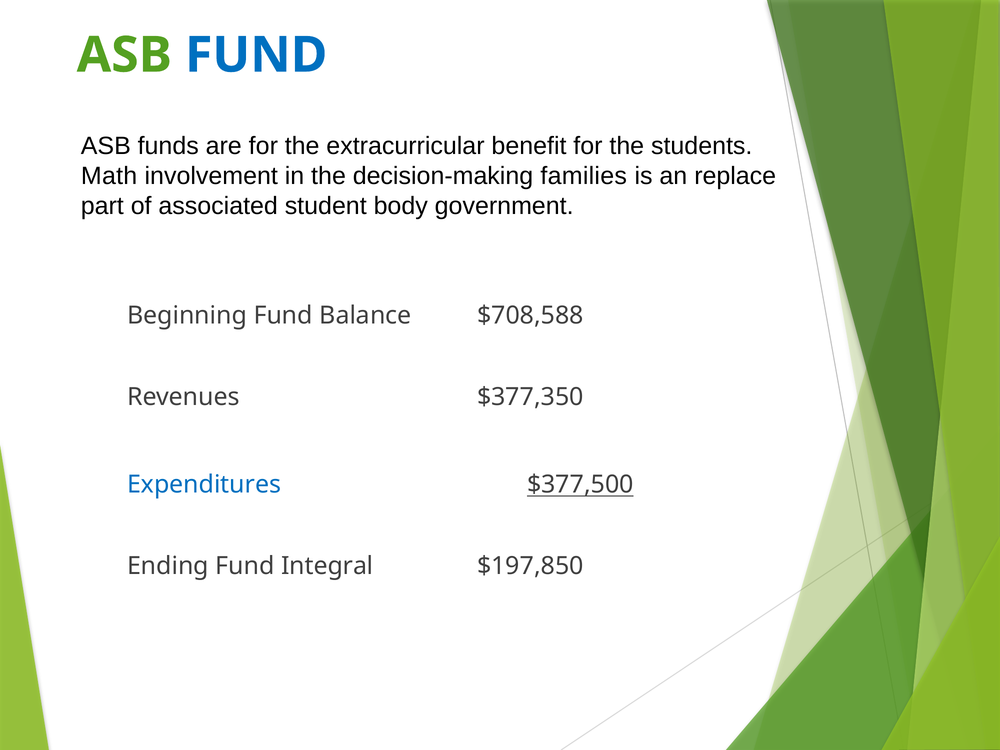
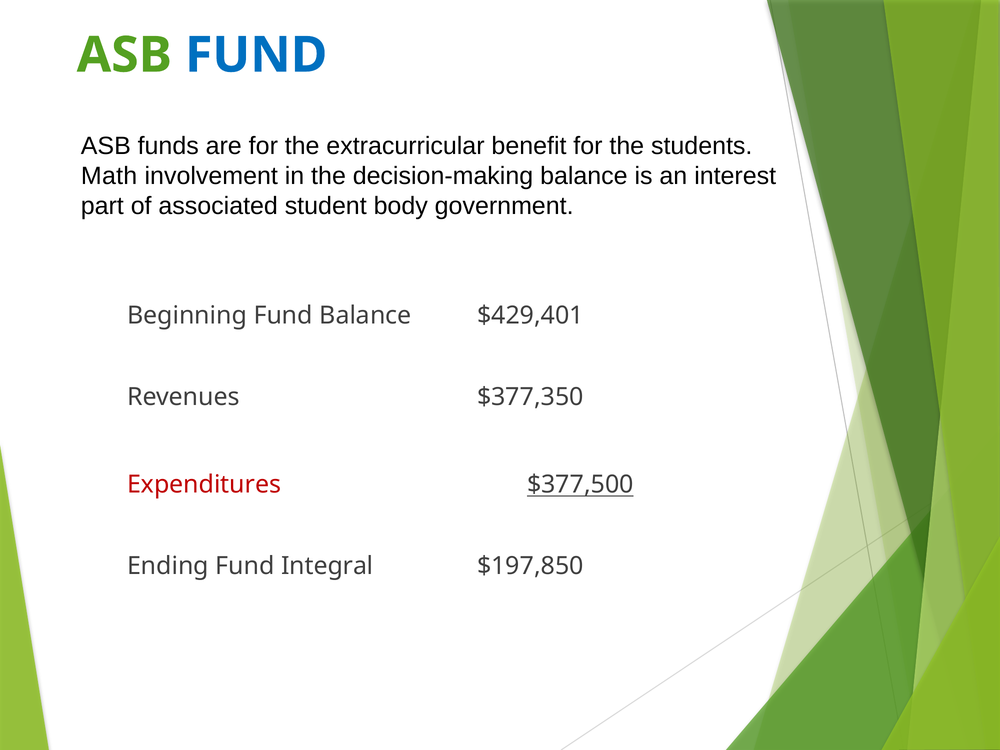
decision-making families: families -> balance (584, 176)
replace: replace -> interest (735, 176)
$708,588: $708,588 -> $429,401 (530, 316)
Expenditures colour: blue -> red (204, 485)
